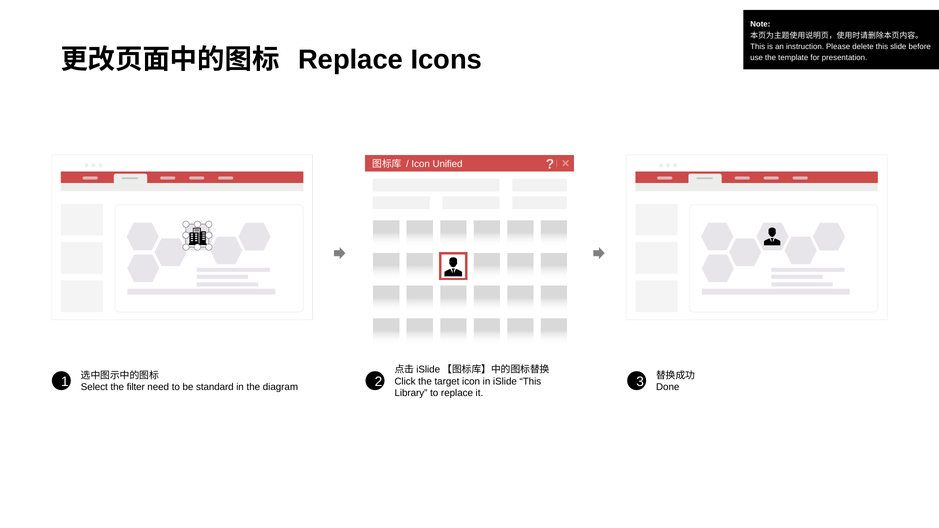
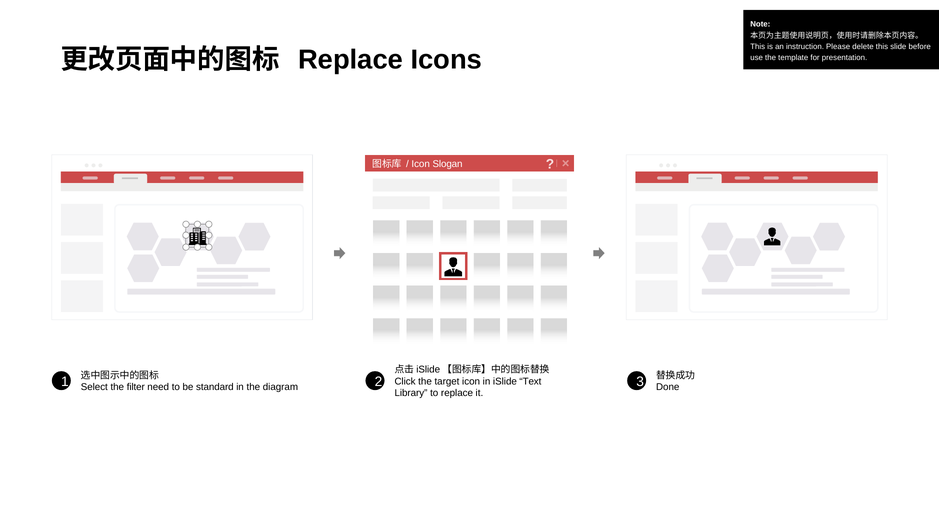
Unified: Unified -> Slogan (448, 164)
iSlide This: This -> Text (530, 381)
